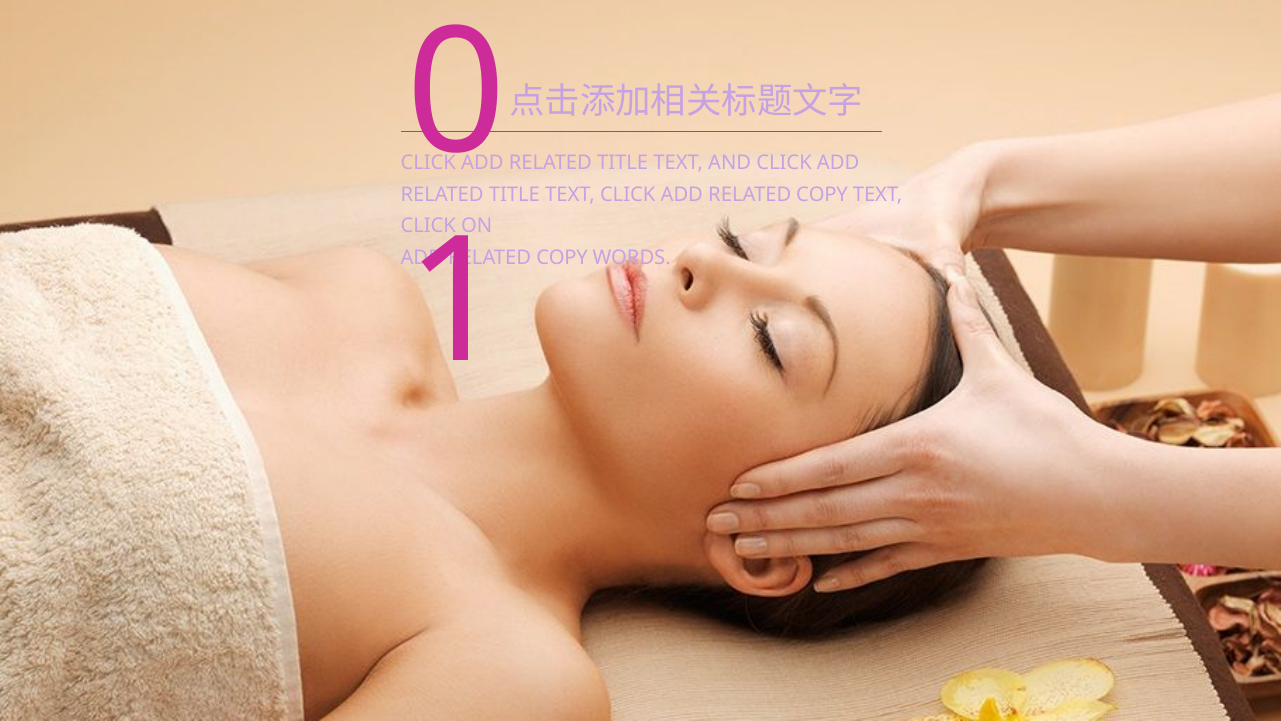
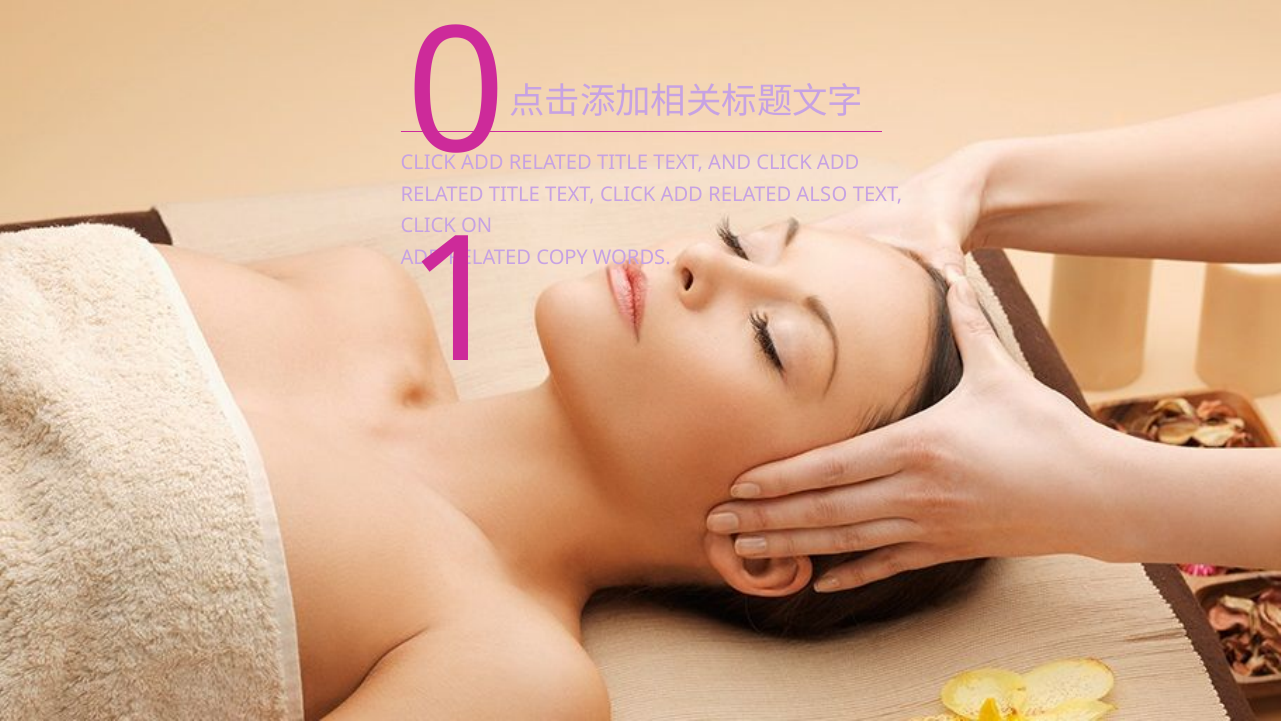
CLICK ADD RELATED COPY: COPY -> ALSO (822, 194)
